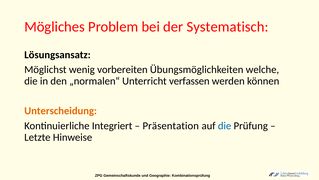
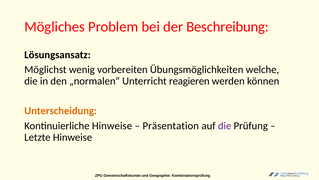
Systematisch: Systematisch -> Beschreibung (228, 27)
verfassen: verfassen -> reagieren (189, 81)
Kontinuierliche Integriert: Integriert -> Hinweise (112, 125)
die colour: blue -> purple (225, 125)
